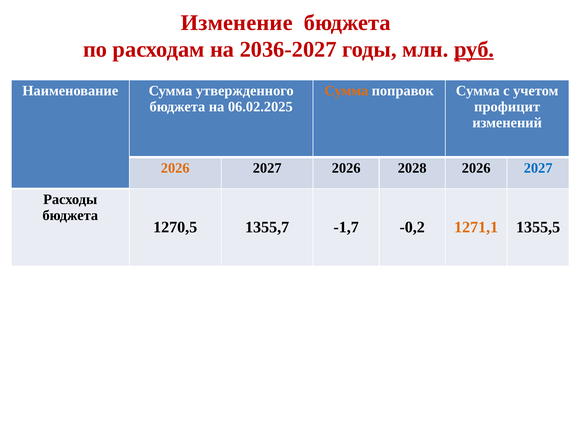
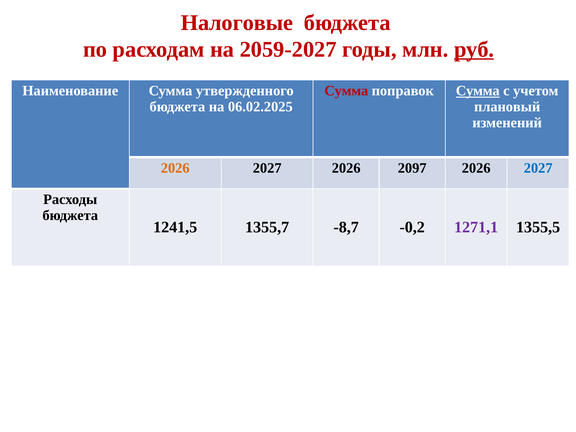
Изменение: Изменение -> Налоговые (237, 23)
2036-2027: 2036-2027 -> 2059-2027 (288, 50)
Сумма colour: orange -> red (346, 91)
Сумма underline: none -> present (478, 91)
профицит: профицит -> плановый (507, 107)
2028: 2028 -> 2097 (412, 168)
1270,5: 1270,5 -> 1241,5 (175, 227)
-1,7: -1,7 -> -8,7 (346, 227)
1271,1 colour: orange -> purple (476, 227)
